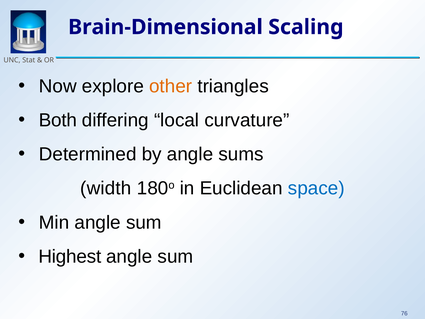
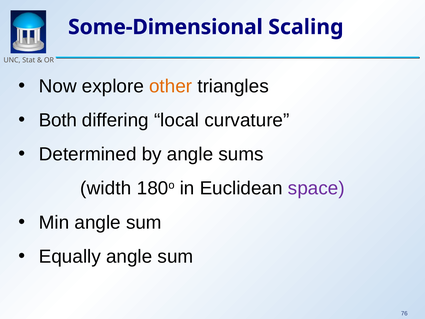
Brain-Dimensional: Brain-Dimensional -> Some-Dimensional (165, 27)
space colour: blue -> purple (316, 188)
Highest: Highest -> Equally (70, 256)
